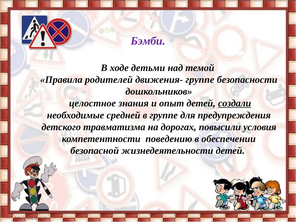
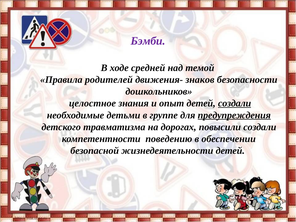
детьми: детьми -> средней (148, 68)
движения- группе: группе -> знаков (200, 80)
средней: средней -> детьми (123, 115)
предупреждения underline: none -> present (234, 115)
повысили условия: условия -> создали (260, 127)
